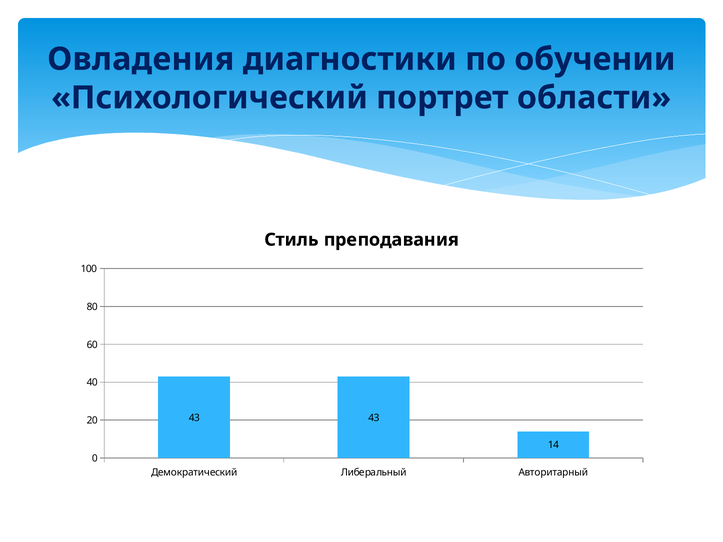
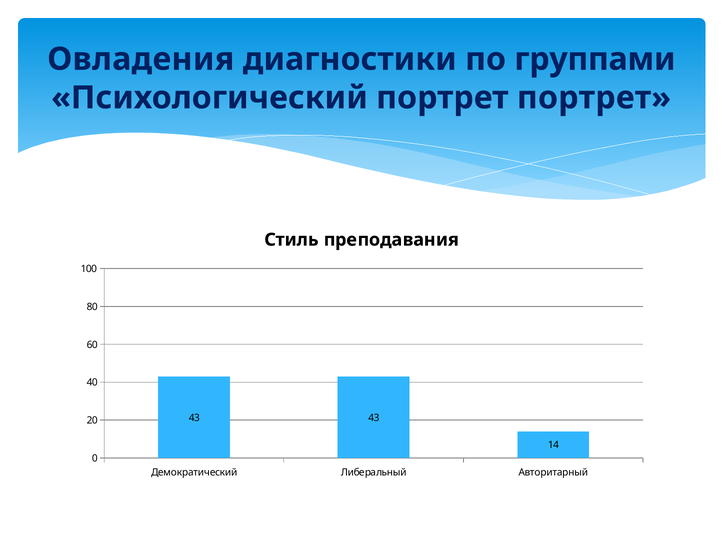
обучении: обучении -> группами (595, 59)
портрет области: области -> портрет (594, 98)
